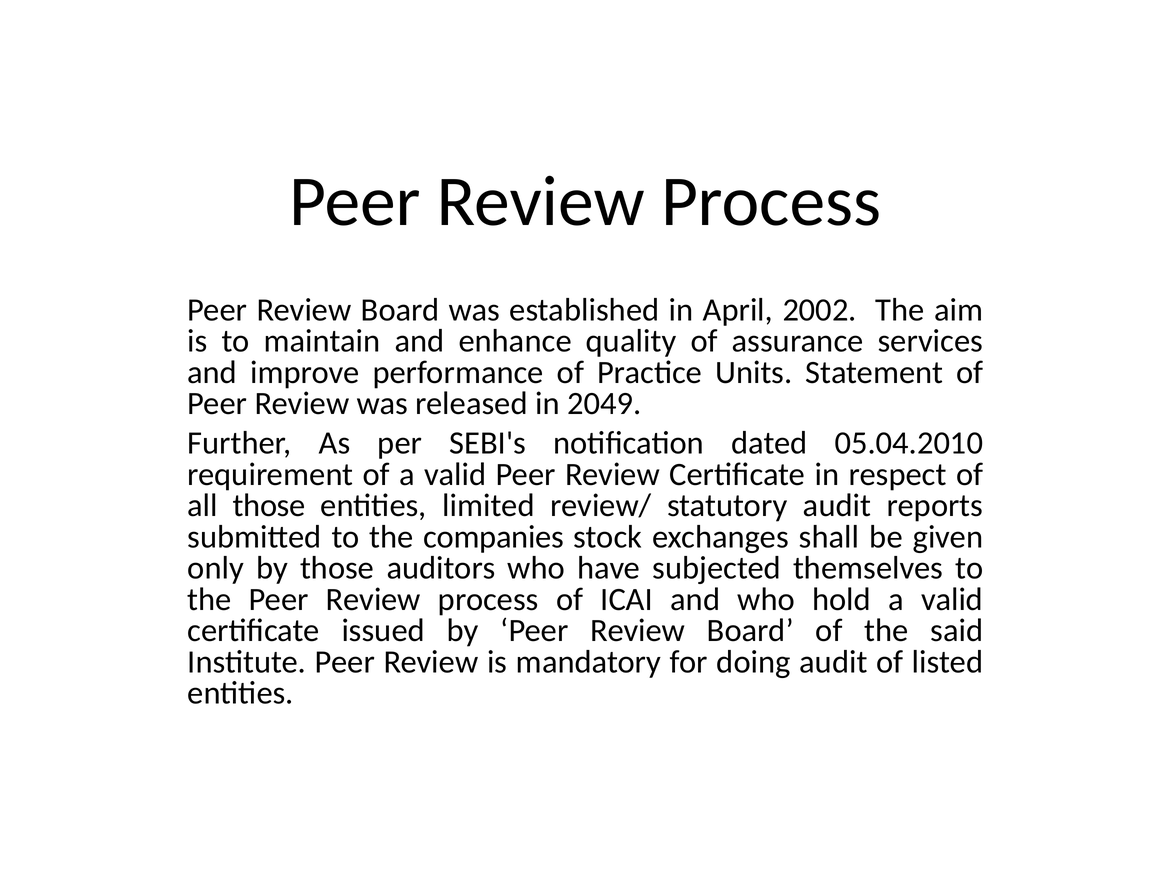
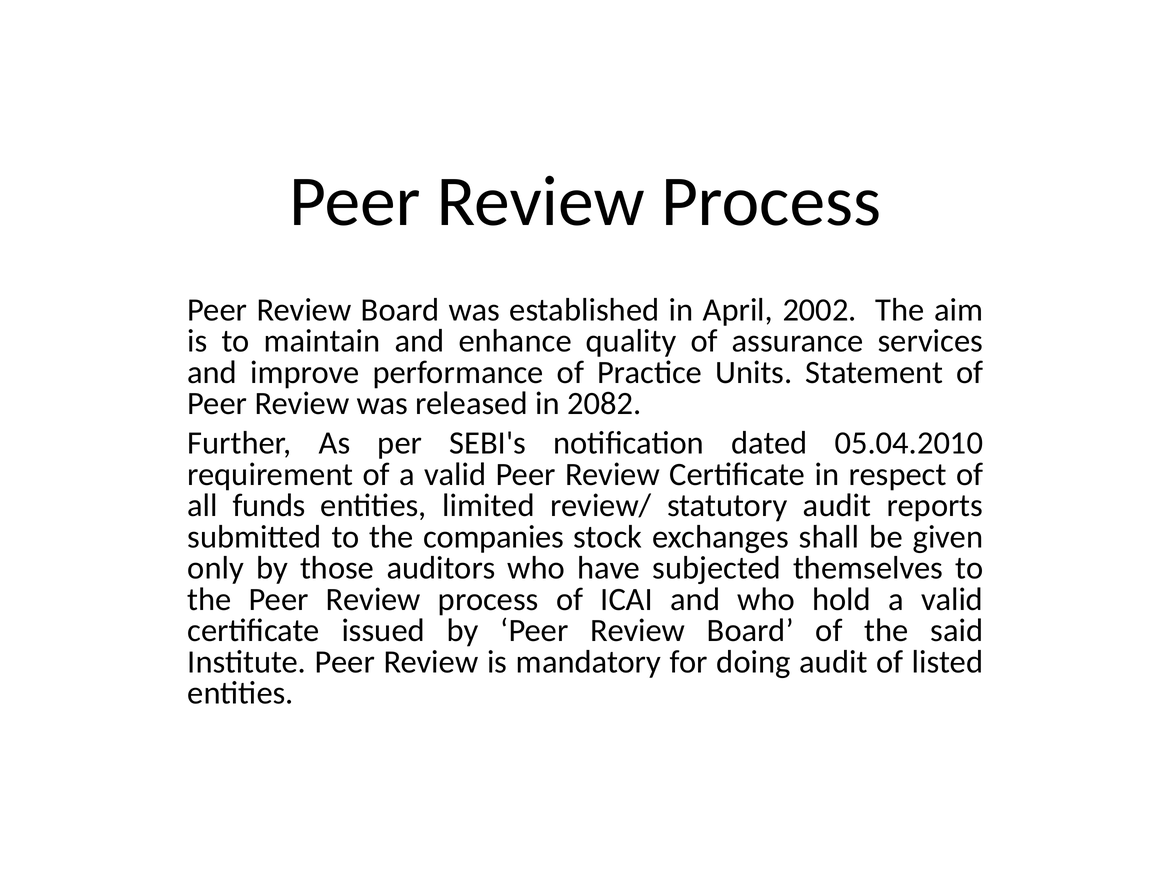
2049: 2049 -> 2082 (604, 404)
all those: those -> funds (269, 506)
